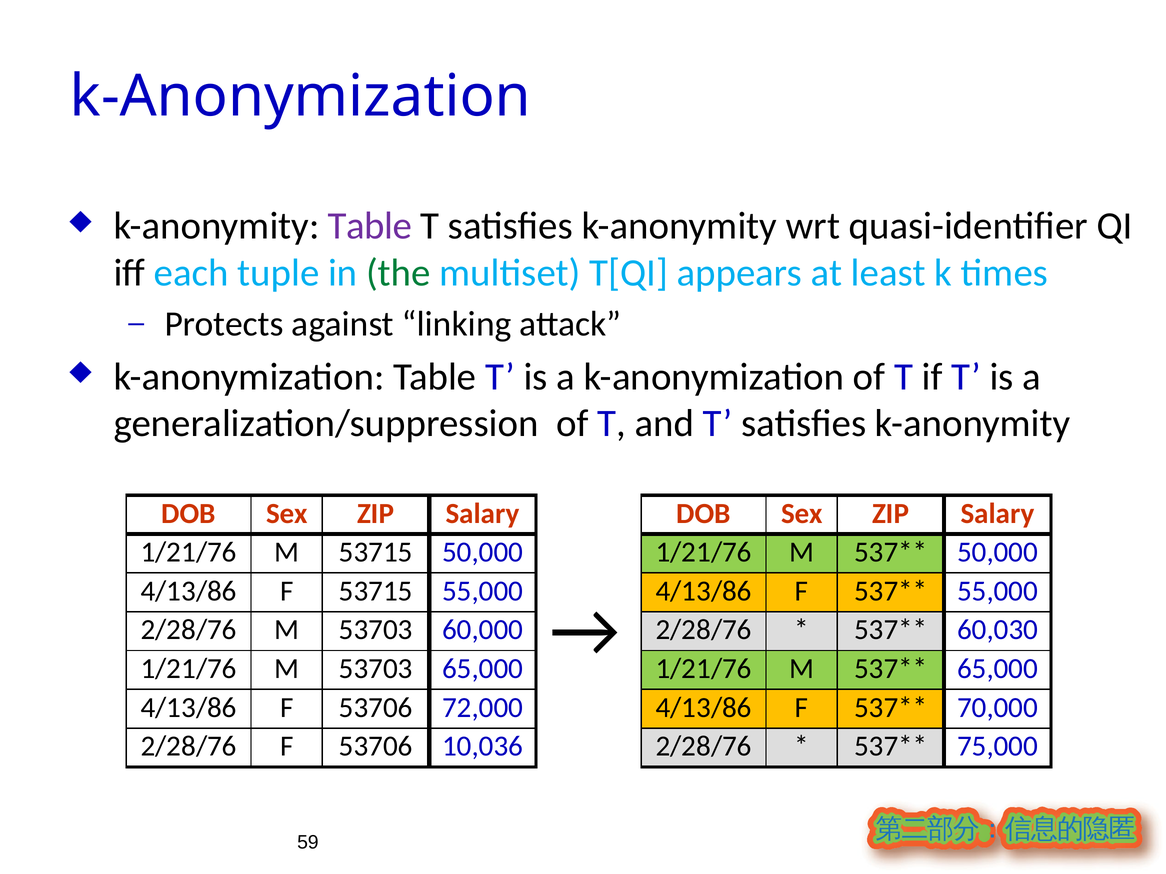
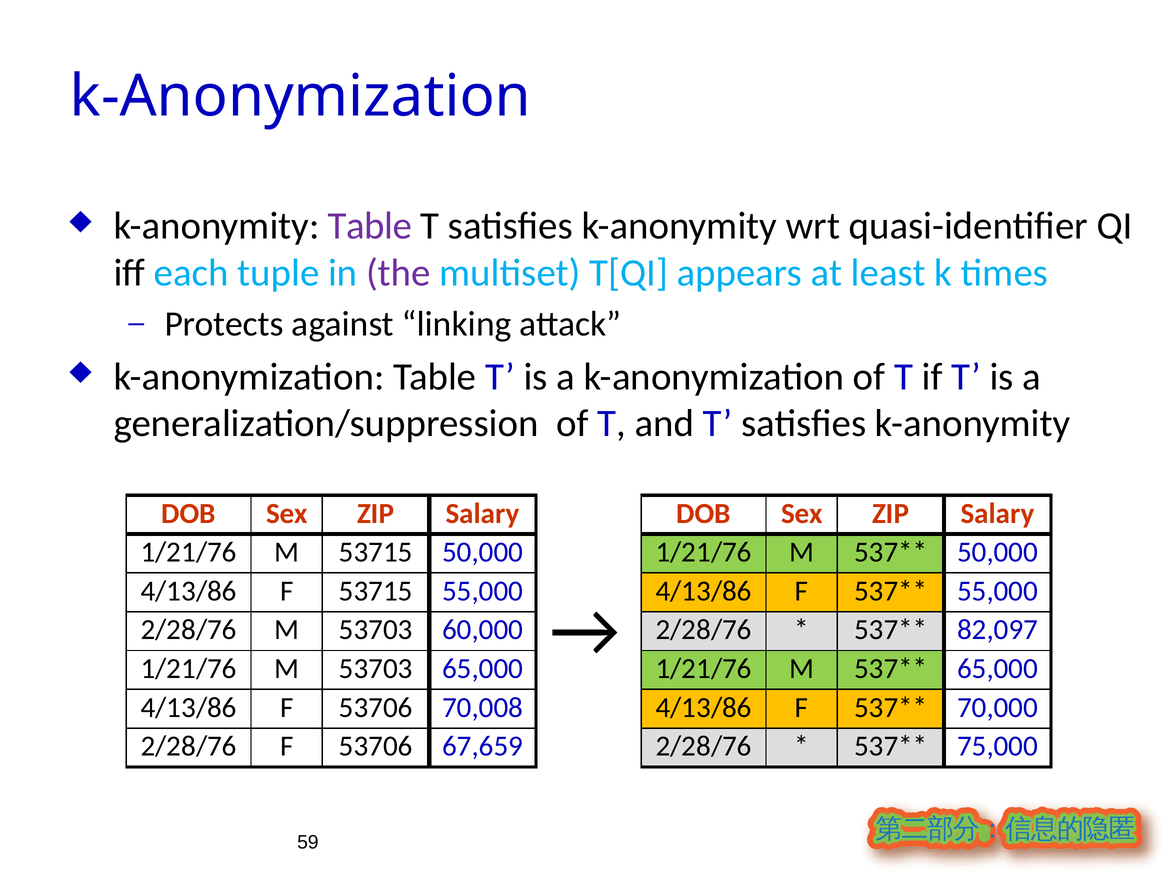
the colour: green -> purple (398, 273)
60,030: 60,030 -> 82,097 (998, 630)
72,000: 72,000 -> 70,008 (483, 708)
10,036: 10,036 -> 67,659 (483, 747)
